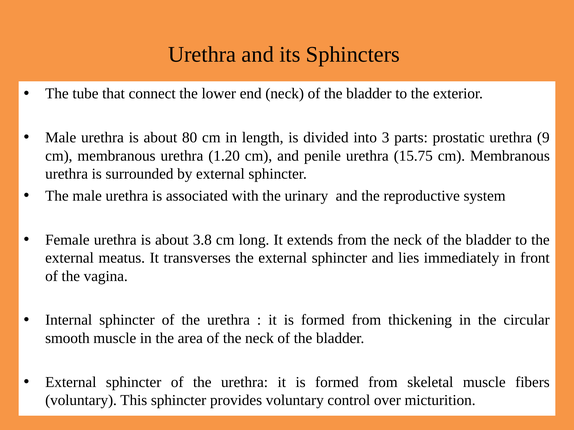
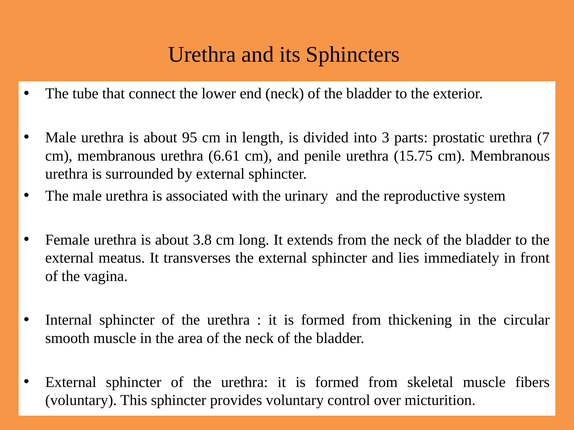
80: 80 -> 95 (190, 138)
9: 9 -> 7 (543, 138)
1.20: 1.20 -> 6.61 (224, 156)
